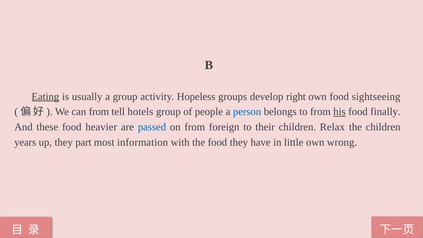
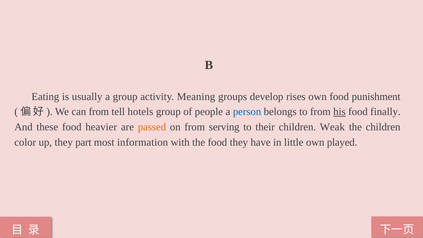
Eating underline: present -> none (45, 97)
Hopeless: Hopeless -> Meaning (196, 97)
right: right -> rises (296, 97)
sightseeing: sightseeing -> punishment (376, 97)
passed colour: blue -> orange (152, 127)
foreign: foreign -> serving (224, 127)
Relax: Relax -> Weak (332, 127)
years: years -> color (25, 142)
wrong: wrong -> played (342, 142)
